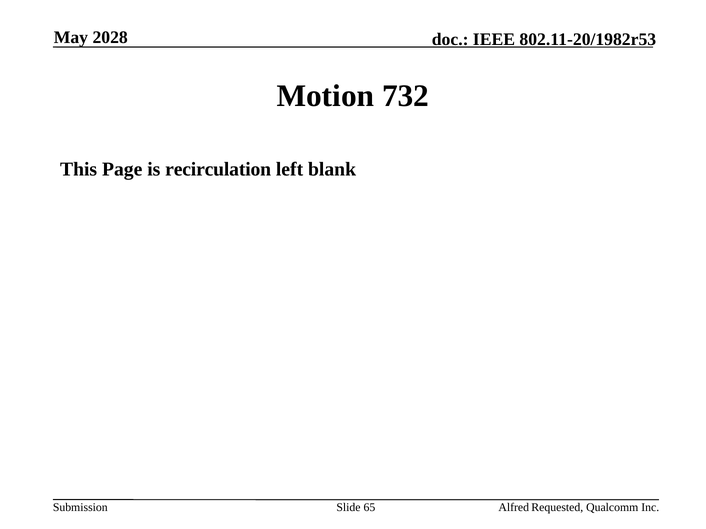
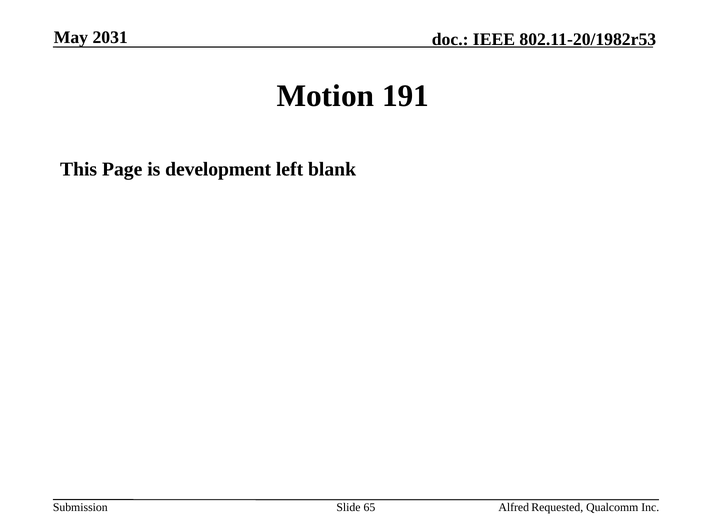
2028: 2028 -> 2031 (110, 37)
732: 732 -> 191 (406, 96)
recirculation: recirculation -> development (218, 170)
